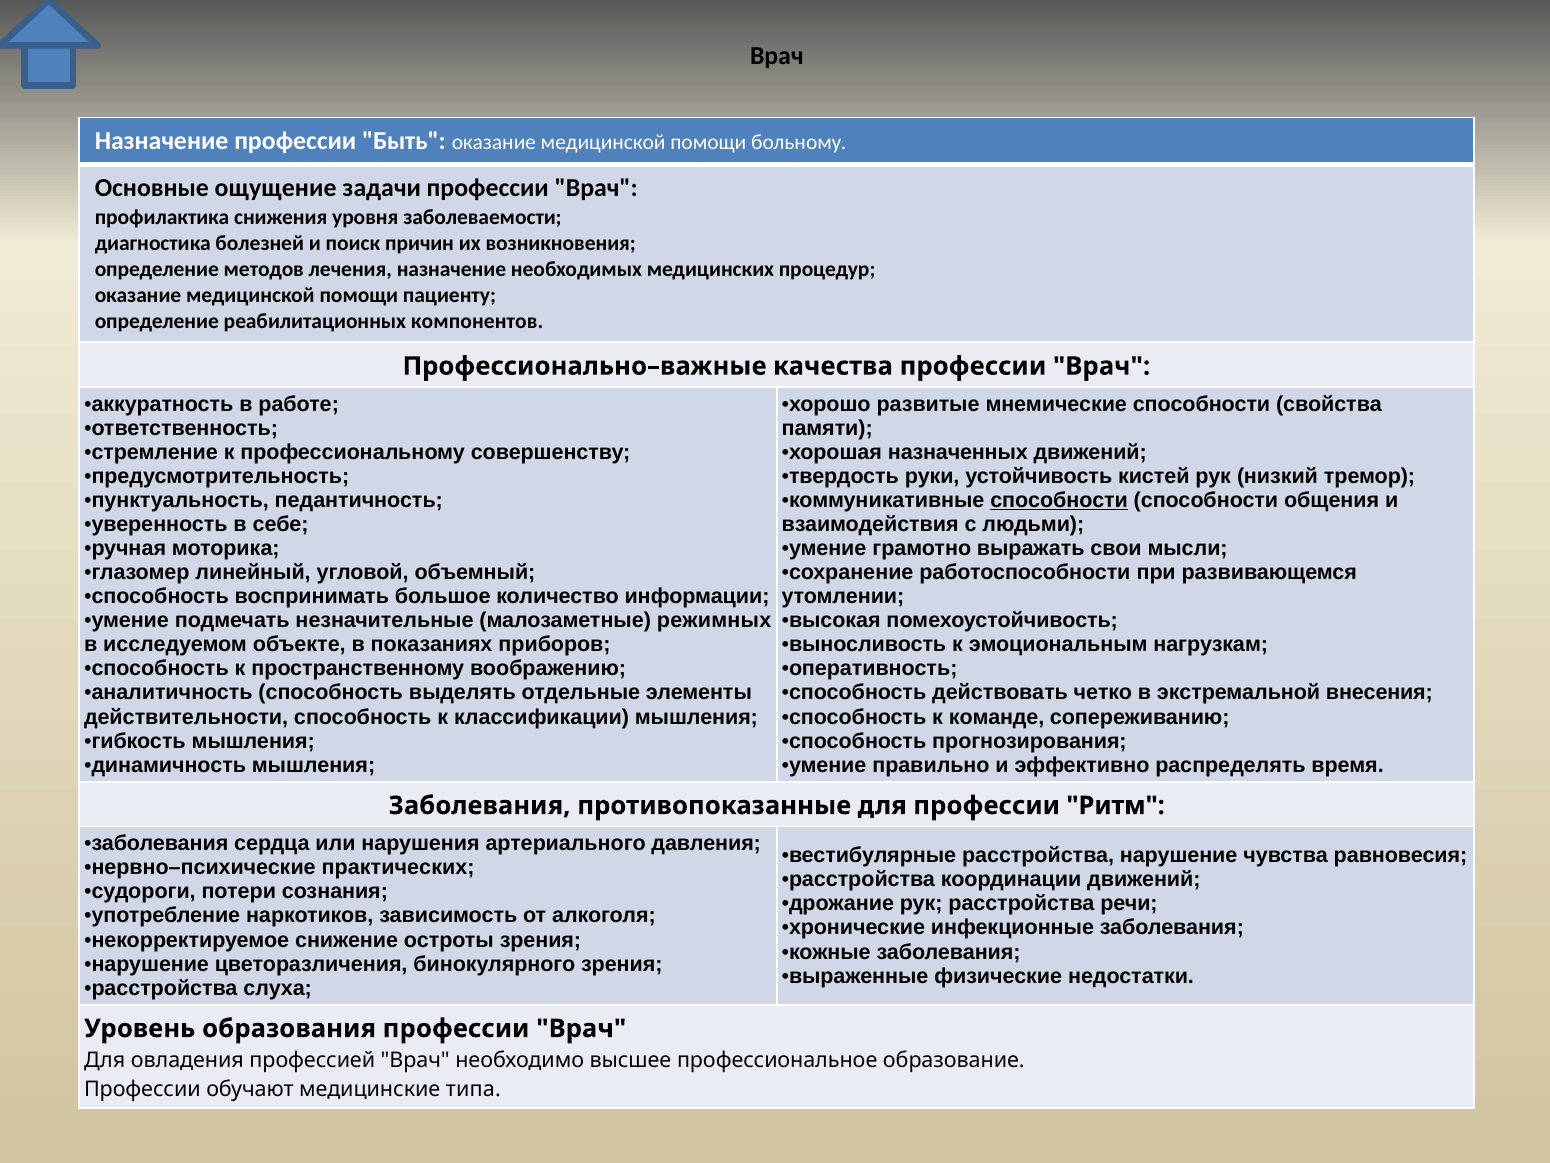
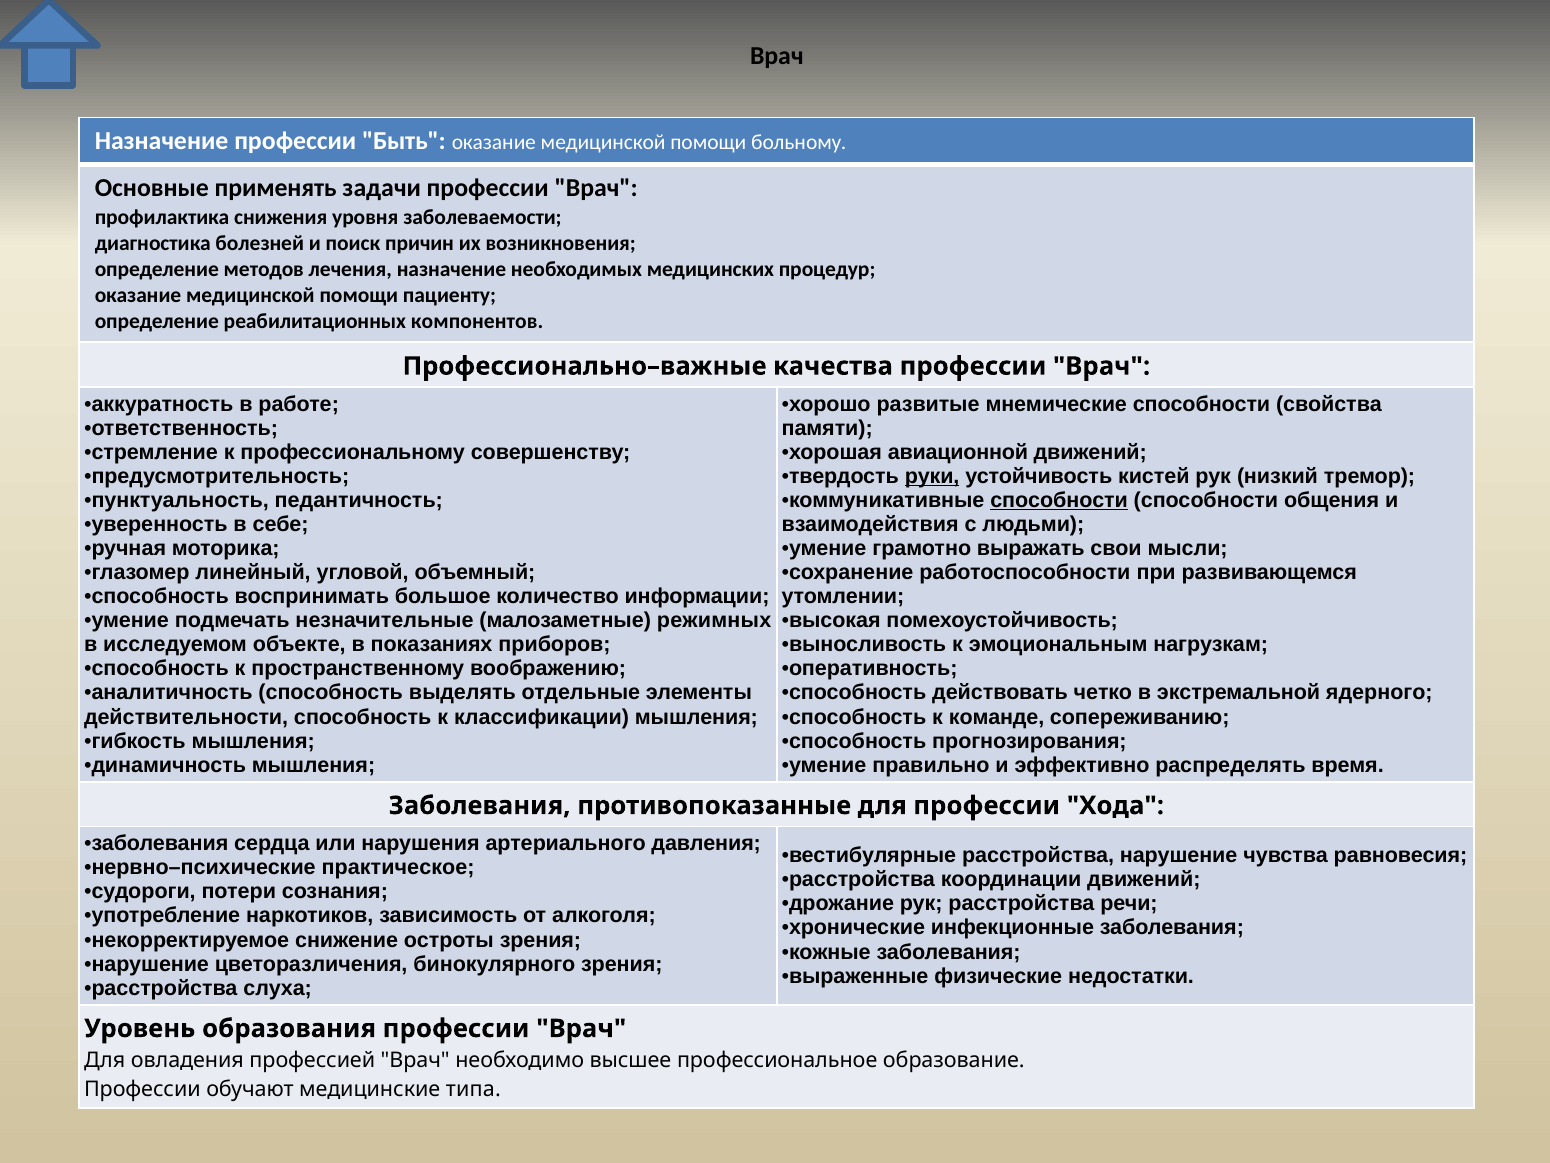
ощущение: ощущение -> применять (276, 188)
назначенных: назначенных -> авиационной (958, 452)
руки underline: none -> present (932, 476)
внесения: внесения -> ядерного (1379, 693)
Ритм: Ритм -> Хода (1115, 805)
практических: практических -> практическое (398, 867)
